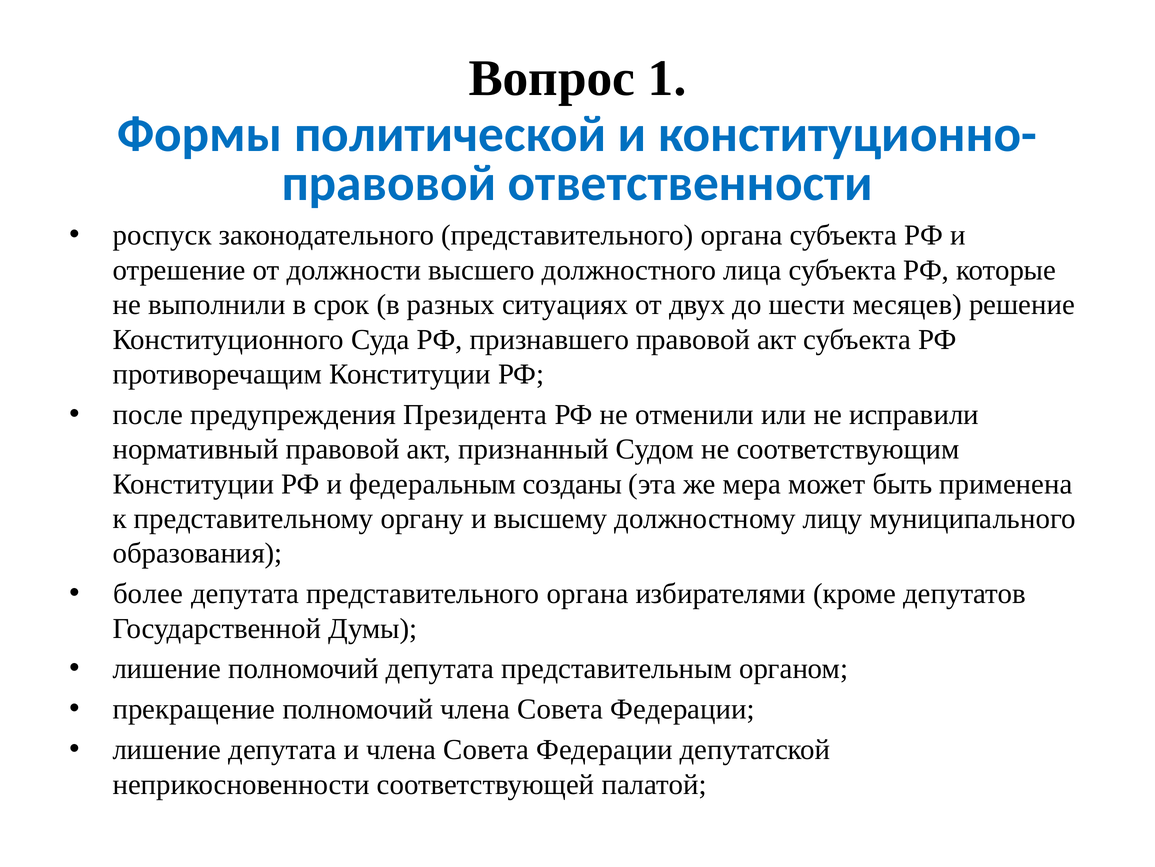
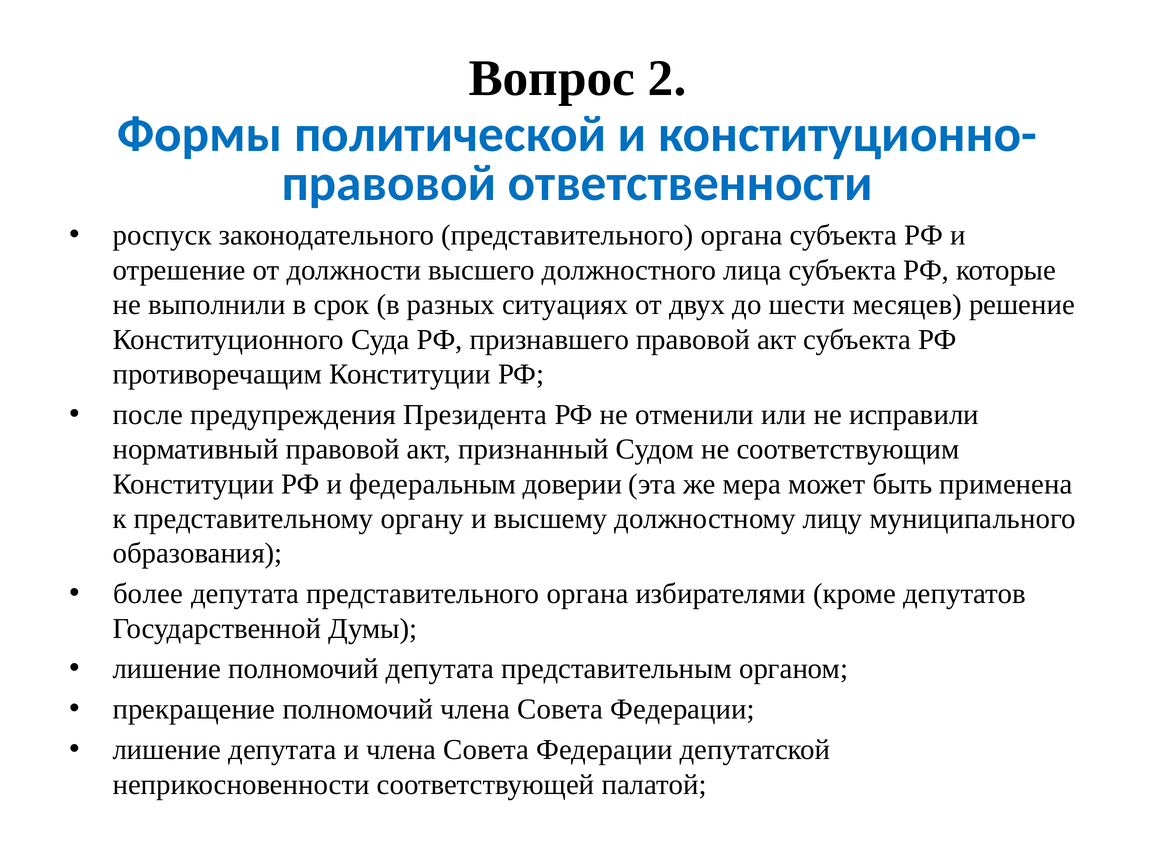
1: 1 -> 2 (667, 78)
созданы: созданы -> доверии (573, 484)
